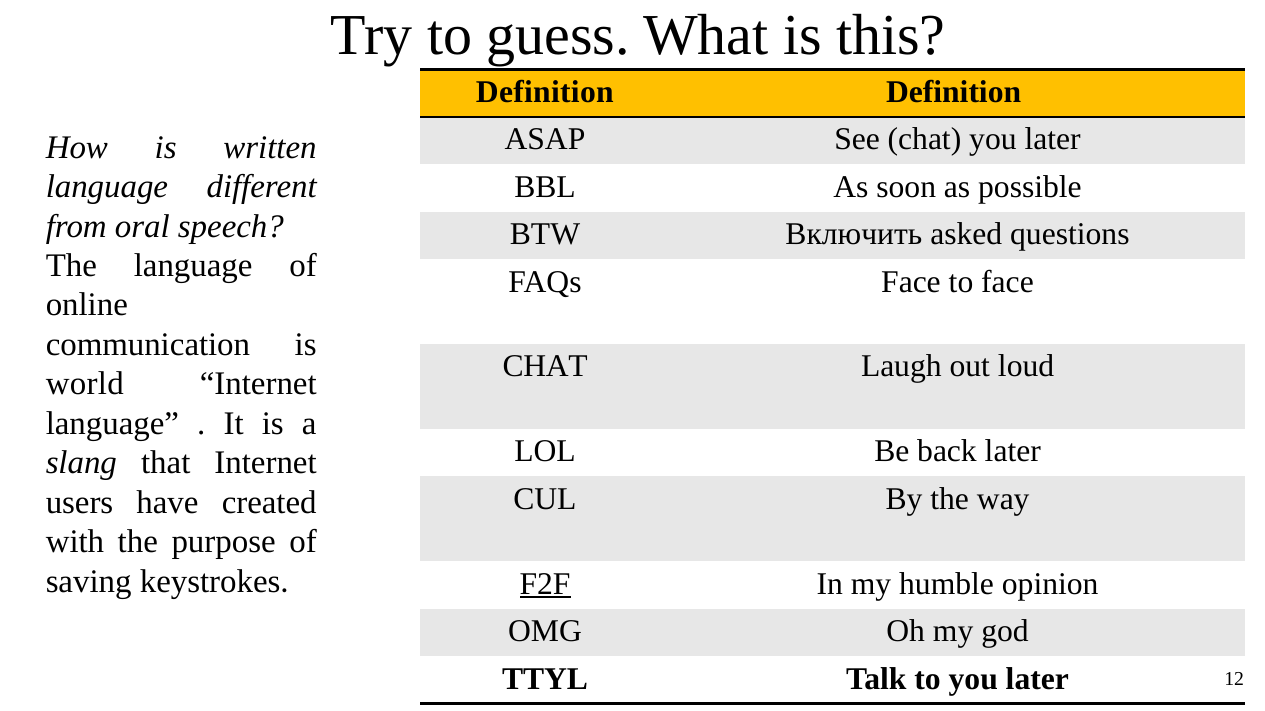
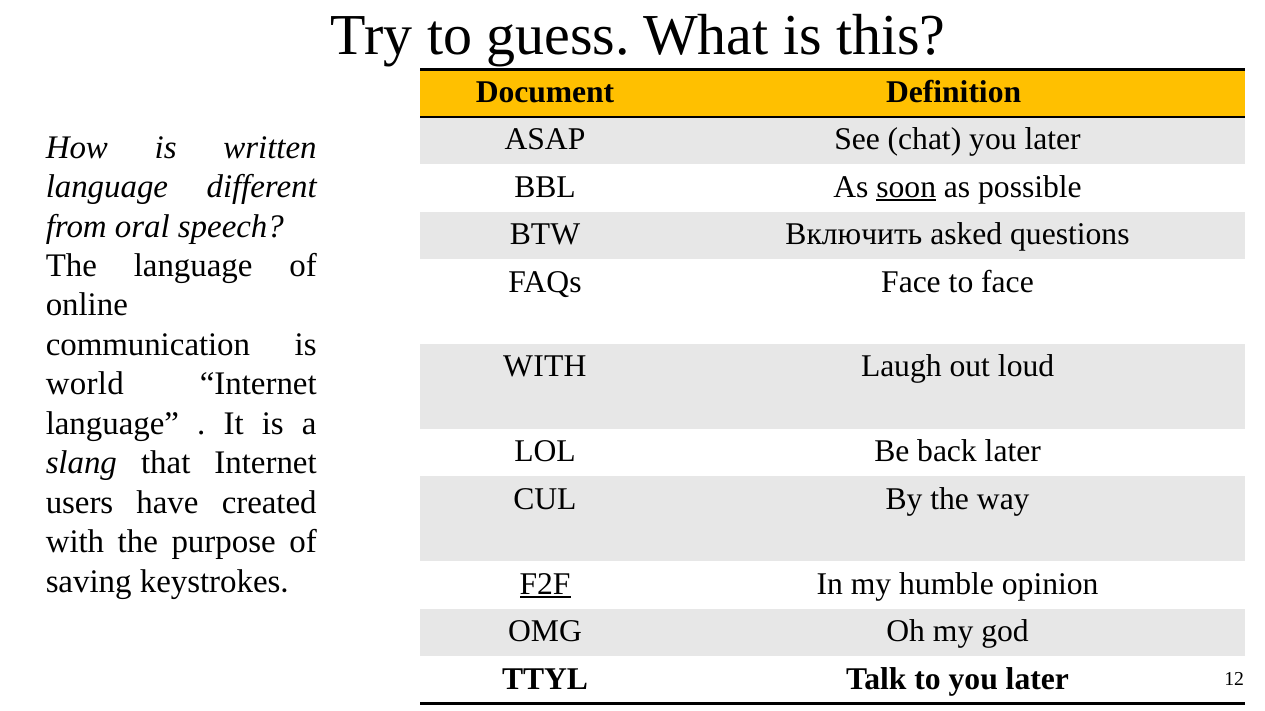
Definition: Definition -> Document (545, 92)
soon underline: none -> present (906, 187)
CHAT: CHAT -> WITH (545, 367)
